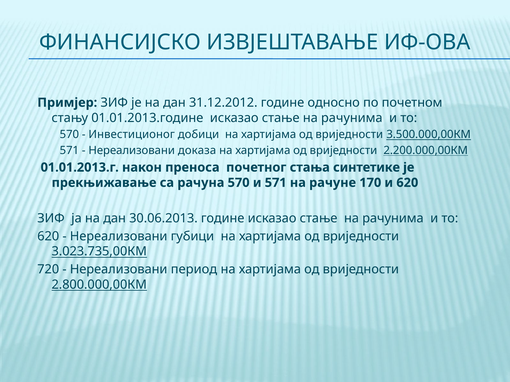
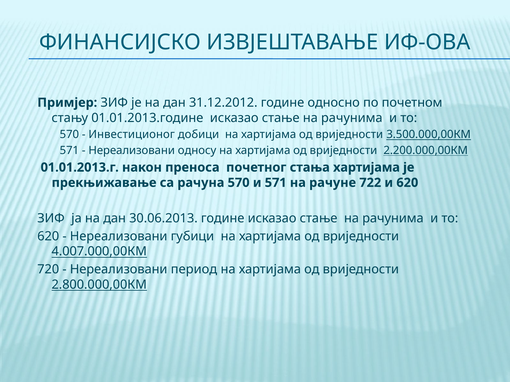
доказа: доказа -> односу (197, 151)
стања синтетике: синтетике -> хартијама (367, 168)
170: 170 -> 722 (370, 183)
3.023.735,00КМ: 3.023.735,00КМ -> 4.007.000,00КМ (99, 252)
